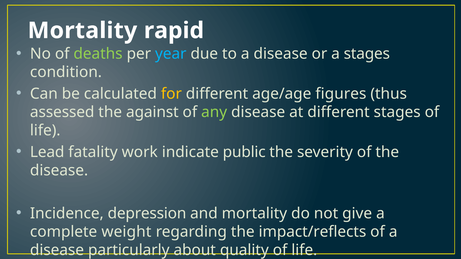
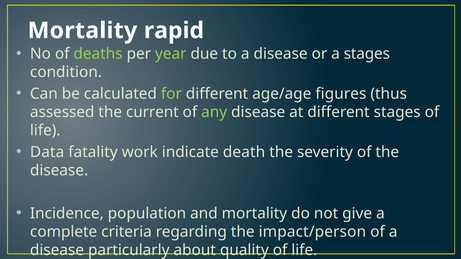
year colour: light blue -> light green (171, 54)
for colour: yellow -> light green (171, 94)
against: against -> current (152, 112)
Lead: Lead -> Data (47, 152)
public: public -> death (244, 152)
depression: depression -> population (147, 214)
weight: weight -> criteria (127, 232)
impact/reflects: impact/reflects -> impact/person (312, 232)
